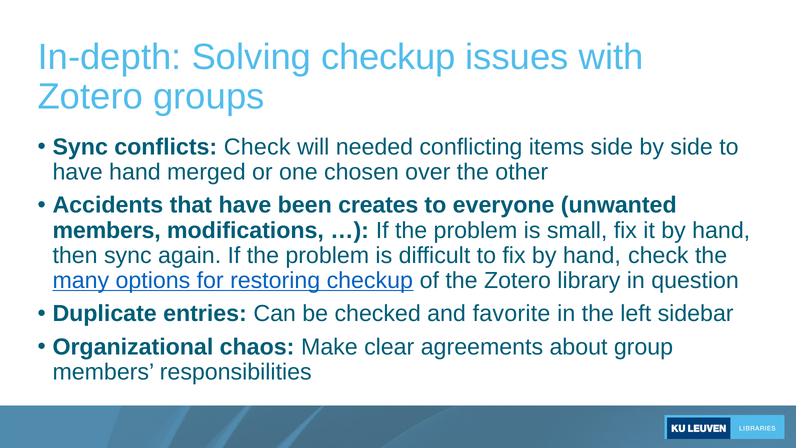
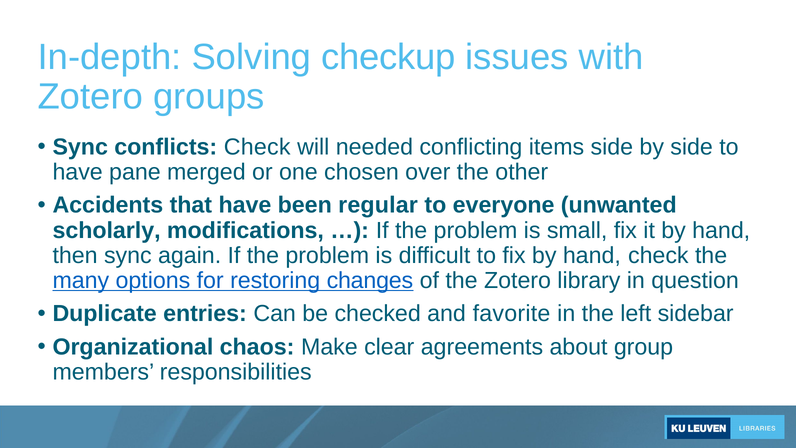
have hand: hand -> pane (135, 172)
creates: creates -> regular (378, 205)
members: members -> scholarly (107, 230)
restoring checkup: checkup -> changes (370, 280)
